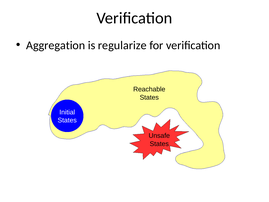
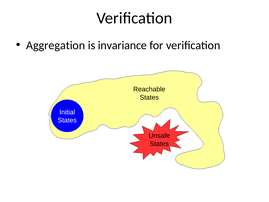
regularize: regularize -> invariance (122, 45)
